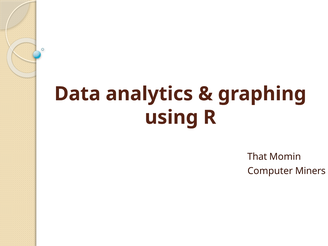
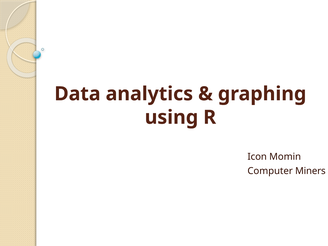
That: That -> Icon (257, 157)
